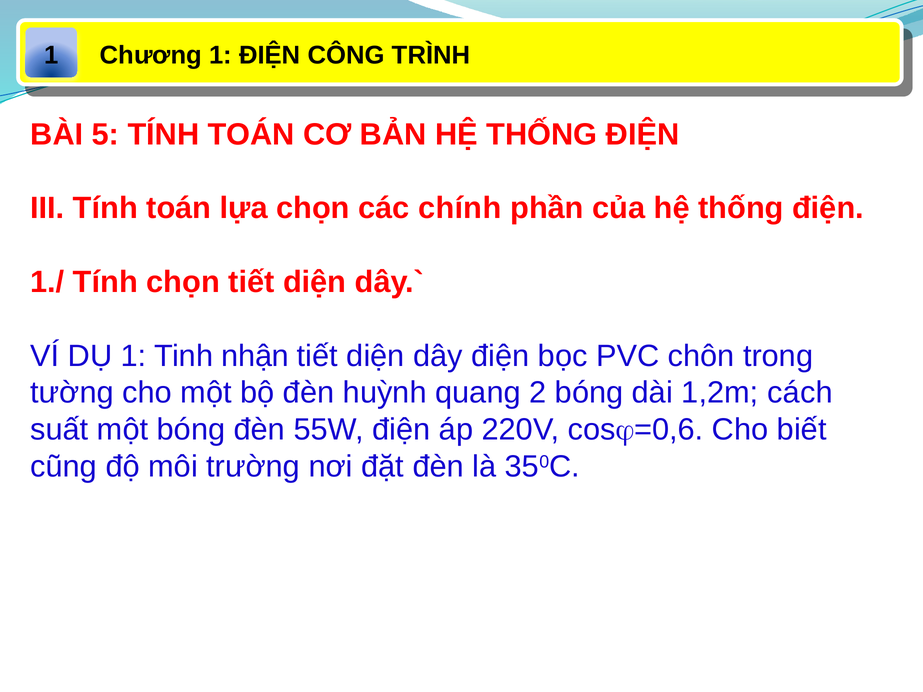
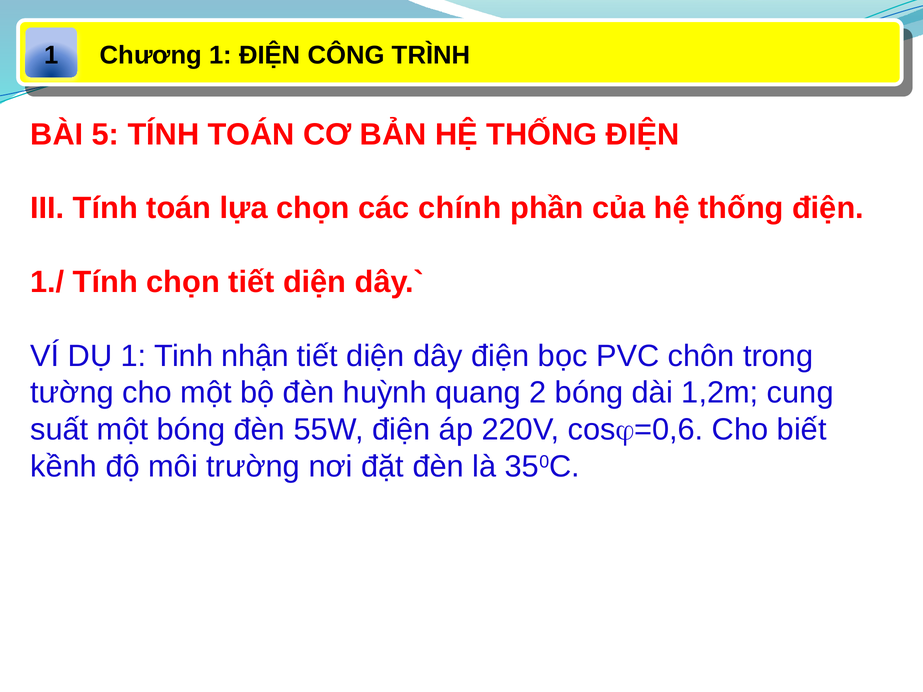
cách: cách -> cung (800, 393)
cũng: cũng -> kềnh (64, 467)
